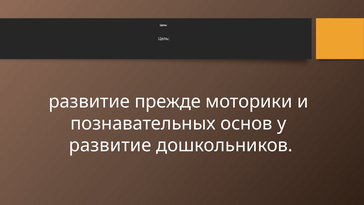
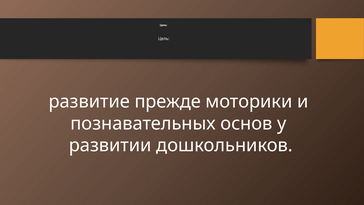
развитие: развитие -> развитии (110, 145)
